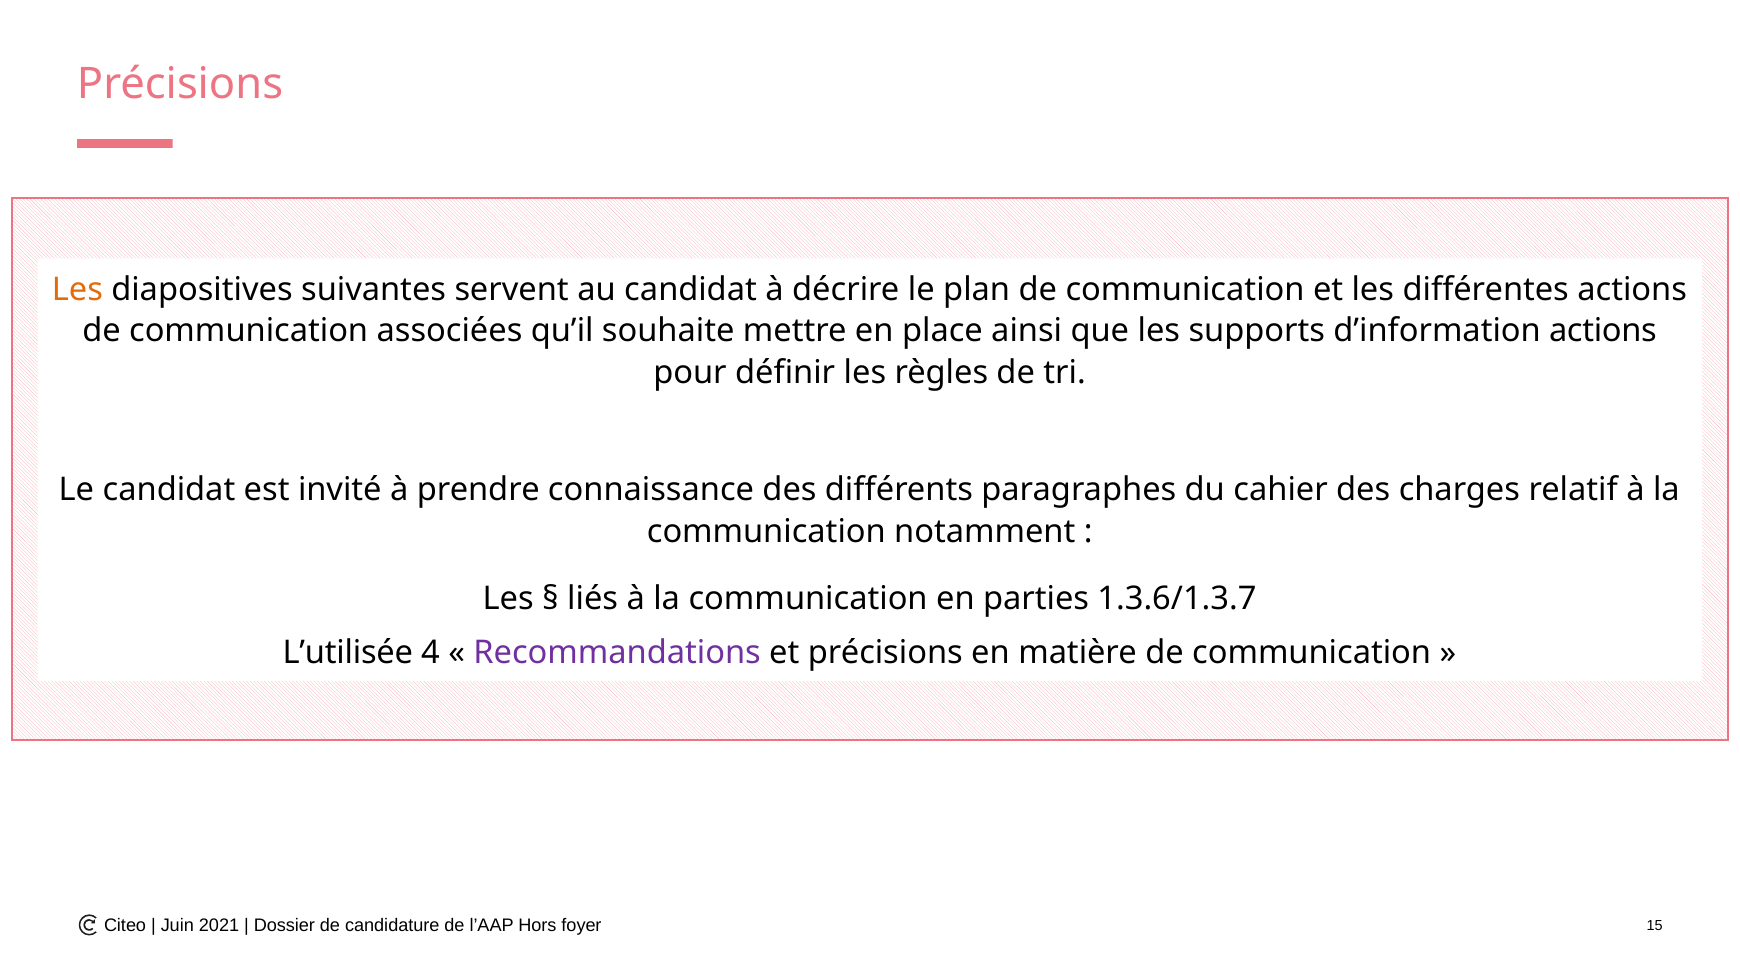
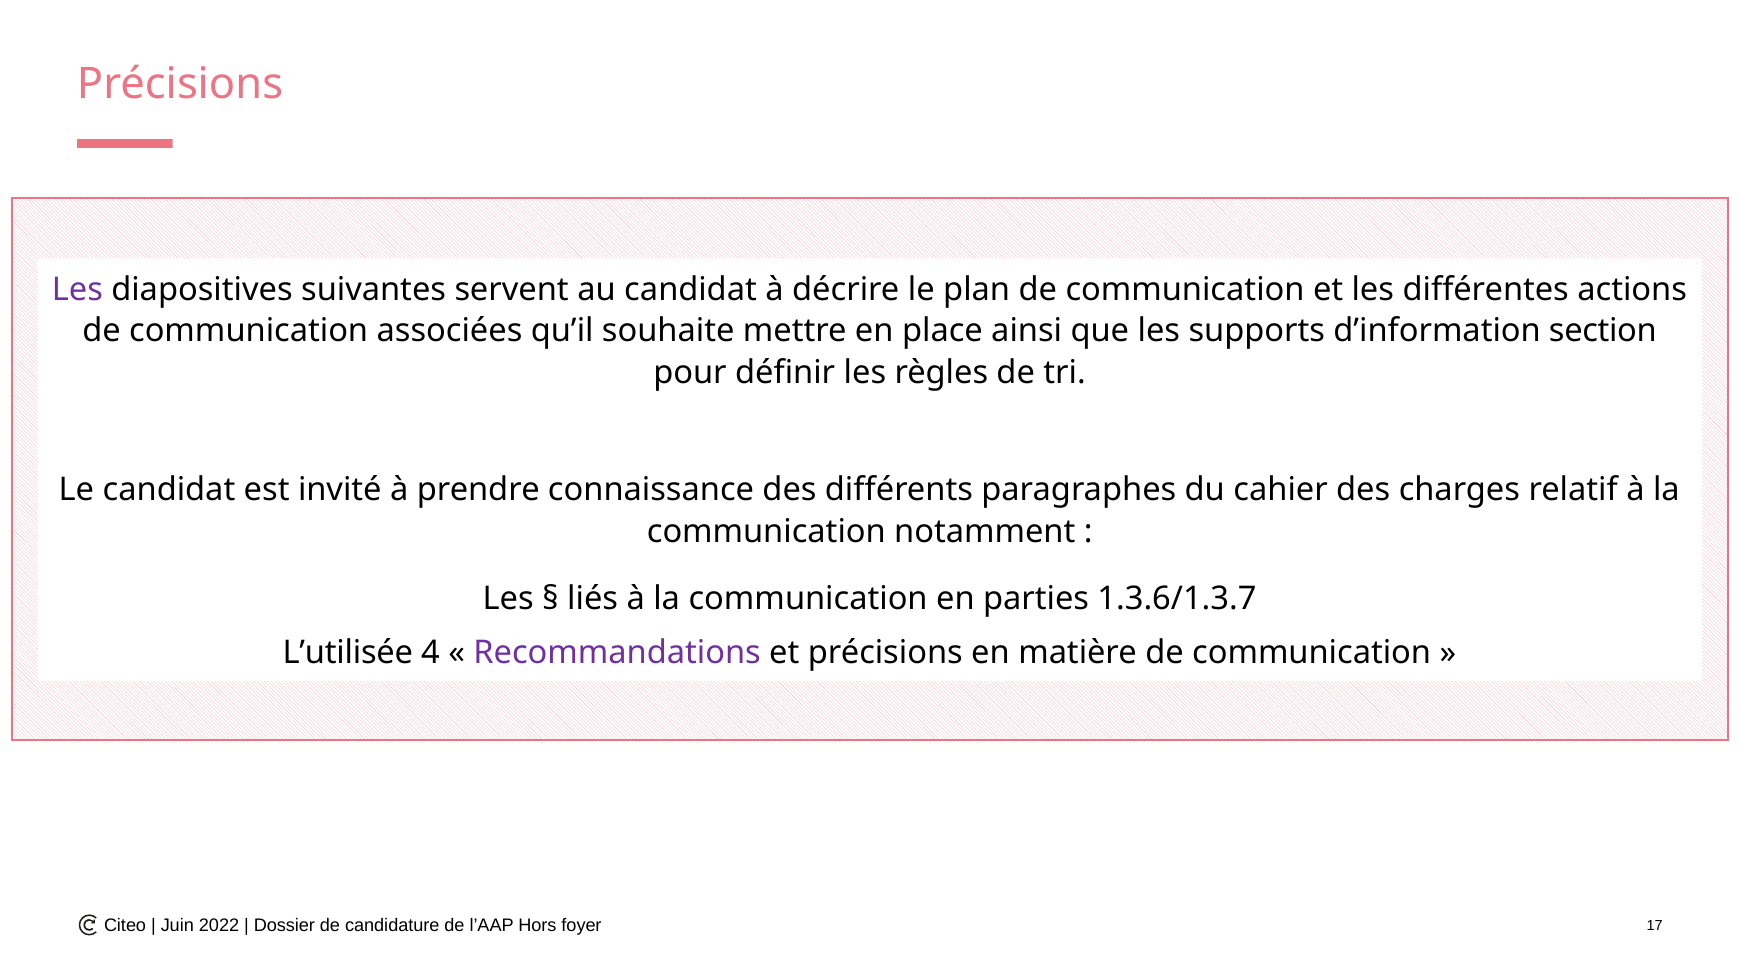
Les colour: orange -> purple (77, 289)
d’information actions: actions -> section (1603, 331)
2021: 2021 -> 2022 (219, 926)
15: 15 -> 17 (1655, 926)
